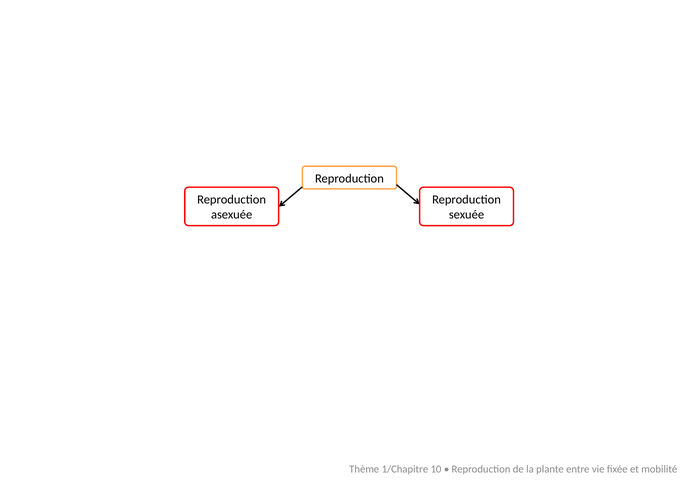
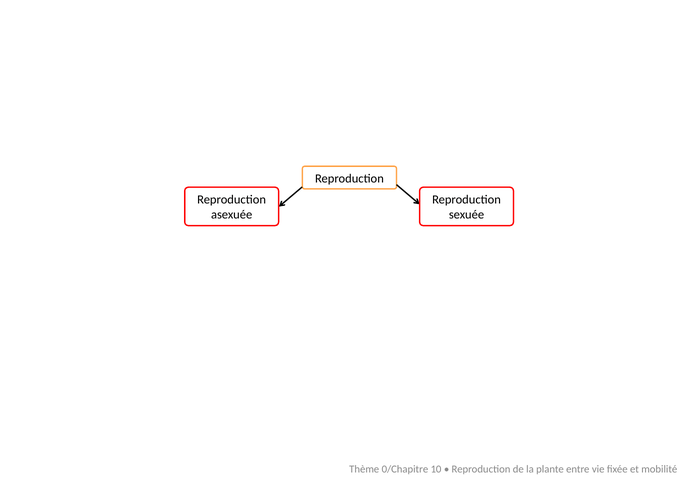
1/Chapitre: 1/Chapitre -> 0/Chapitre (405, 470)
